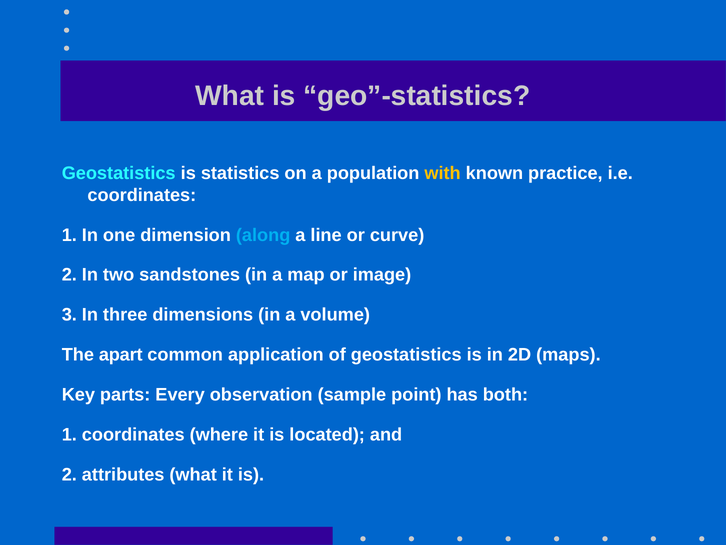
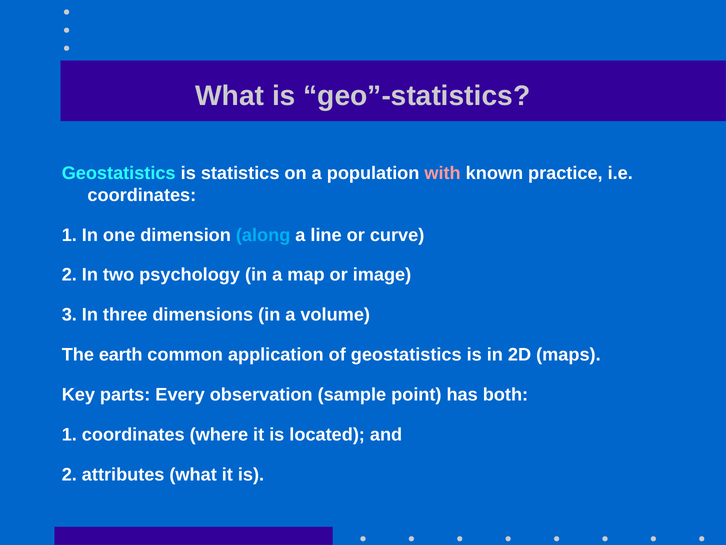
with colour: yellow -> pink (443, 173)
sandstones: sandstones -> psychology (190, 275)
apart: apart -> earth (121, 355)
